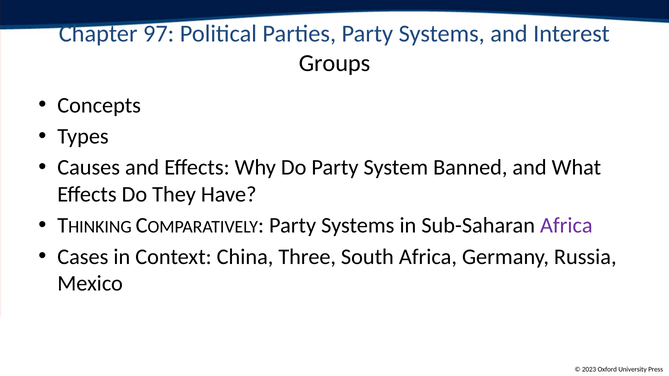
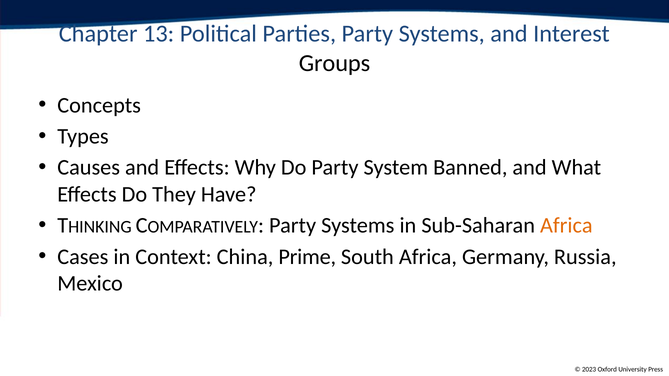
97: 97 -> 13 (159, 34)
Africa colour: purple -> orange (566, 226)
Three: Three -> Prime (307, 257)
